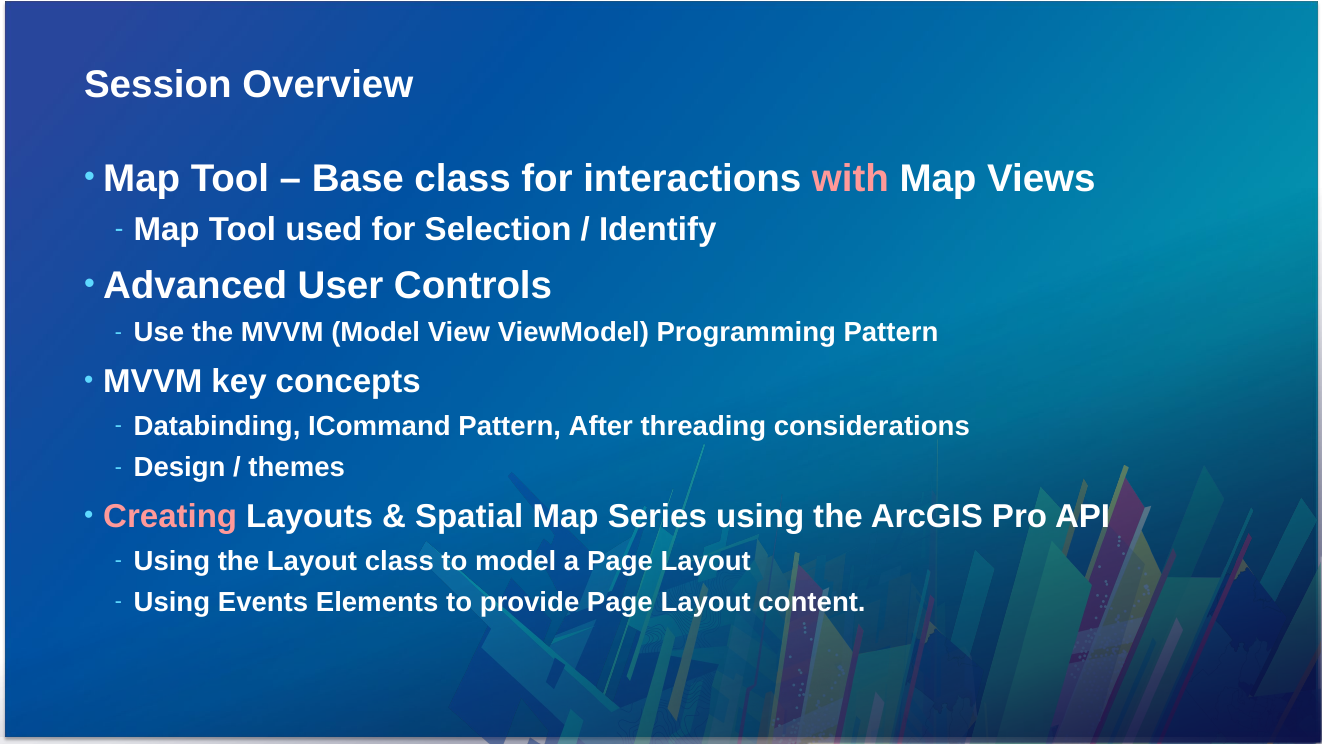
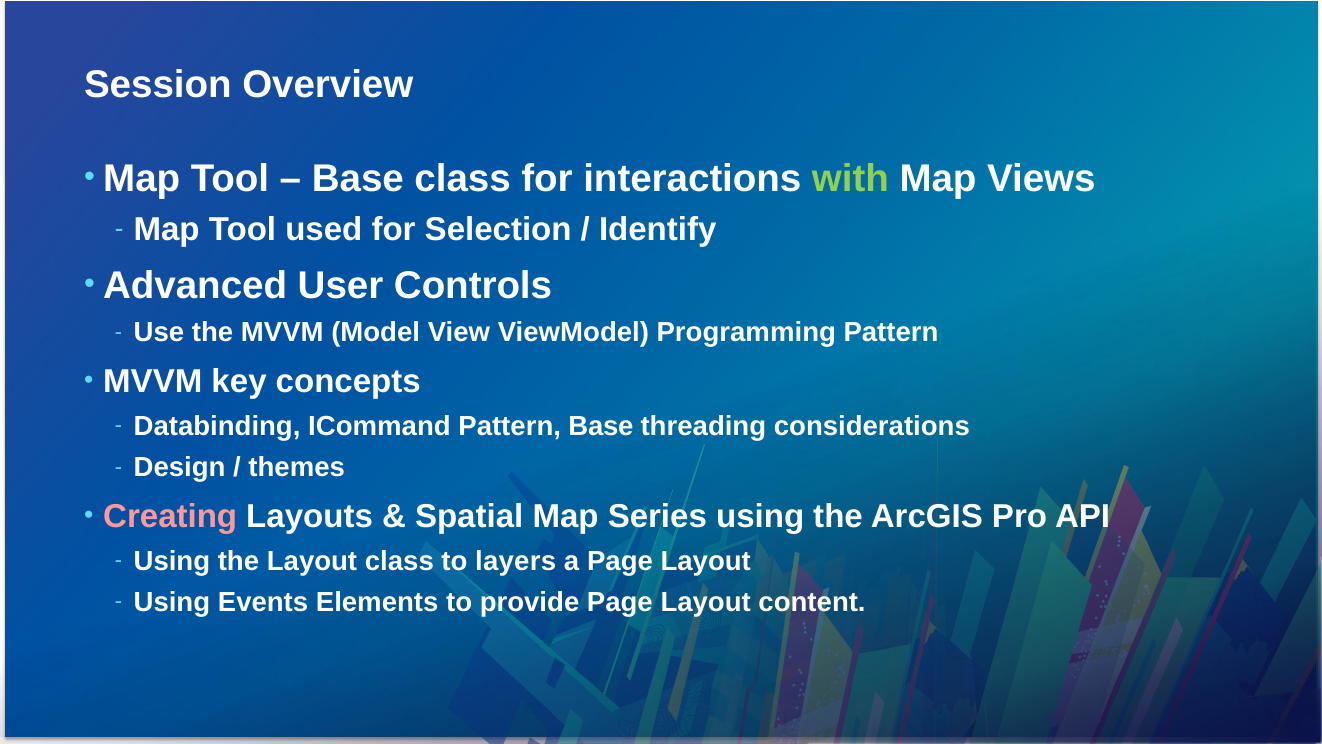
with colour: pink -> light green (850, 179)
Pattern After: After -> Base (601, 426)
to model: model -> layers (516, 561)
